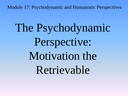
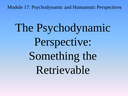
Motivation: Motivation -> Something (54, 56)
